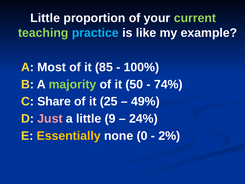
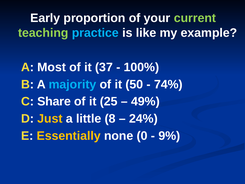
Little: Little -> Early (45, 18)
85: 85 -> 37 (104, 67)
majority colour: light green -> light blue (72, 84)
Just colour: pink -> yellow (50, 119)
9: 9 -> 8 (110, 119)
2%: 2% -> 9% (169, 136)
